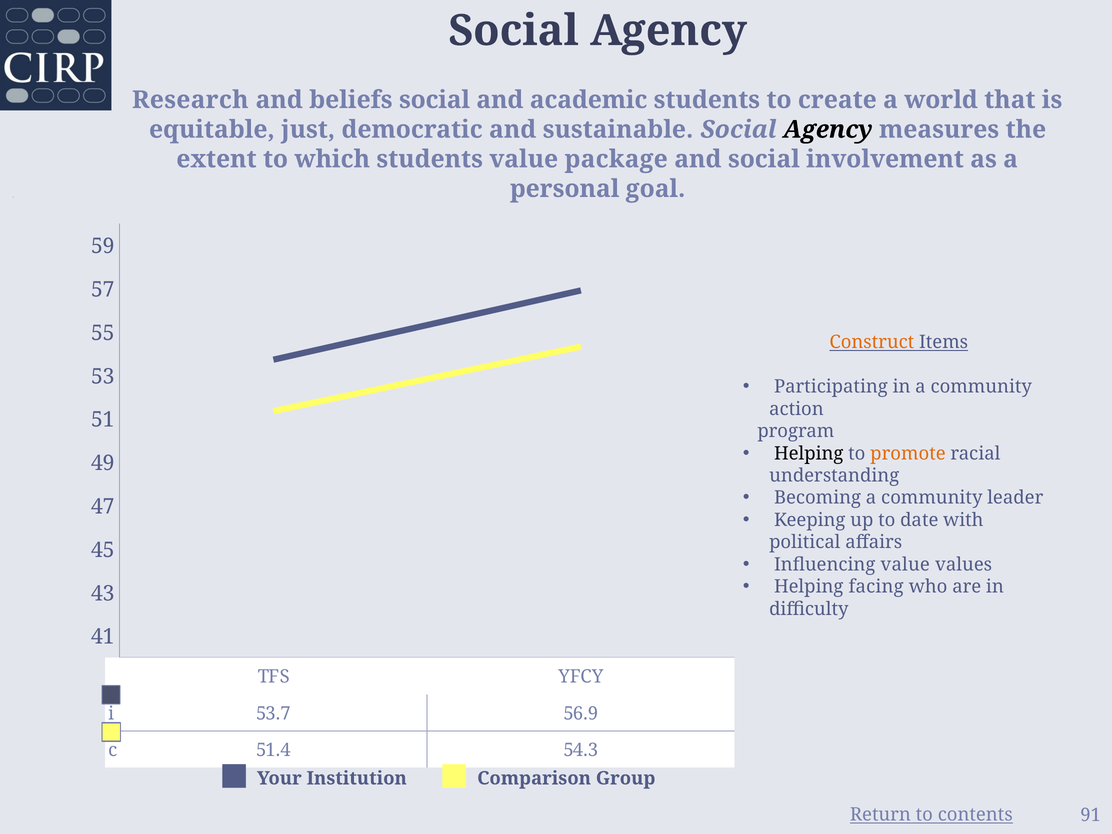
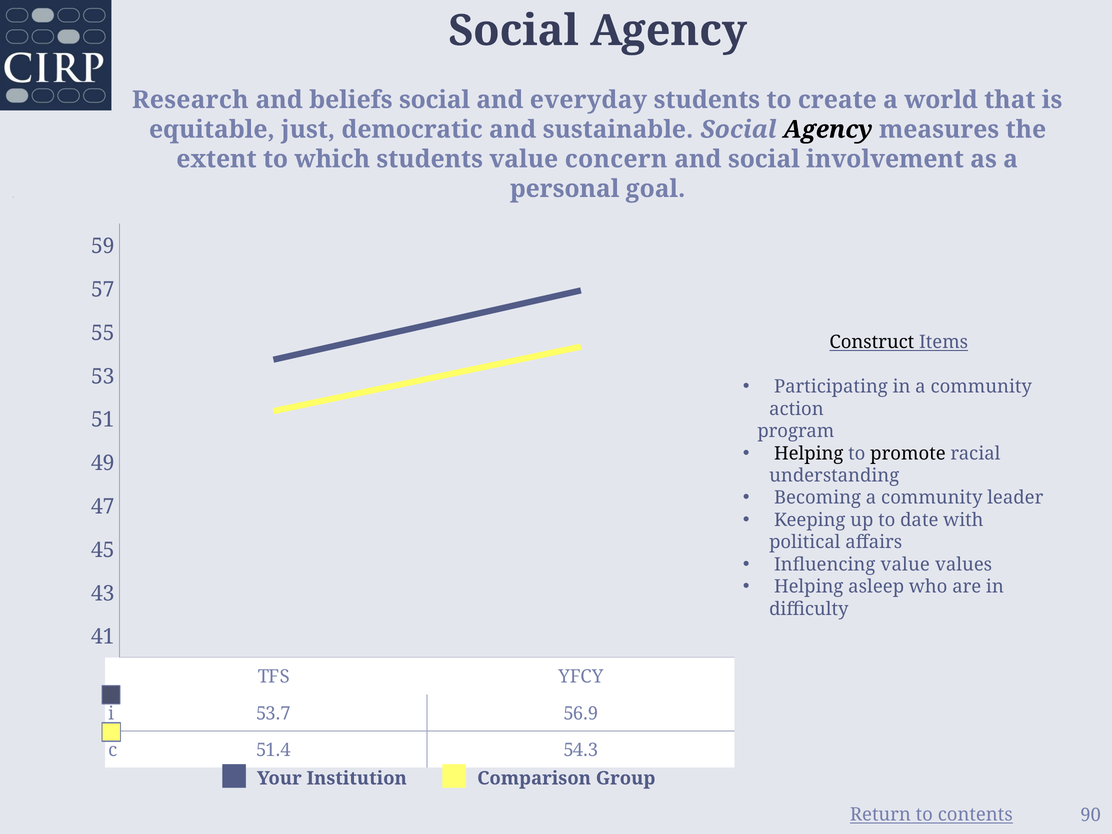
academic: academic -> everyday (588, 100)
package: package -> concern (616, 159)
Construct colour: orange -> black (872, 342)
promote colour: orange -> black (908, 453)
facing: facing -> asleep (876, 587)
91: 91 -> 90 (1091, 815)
